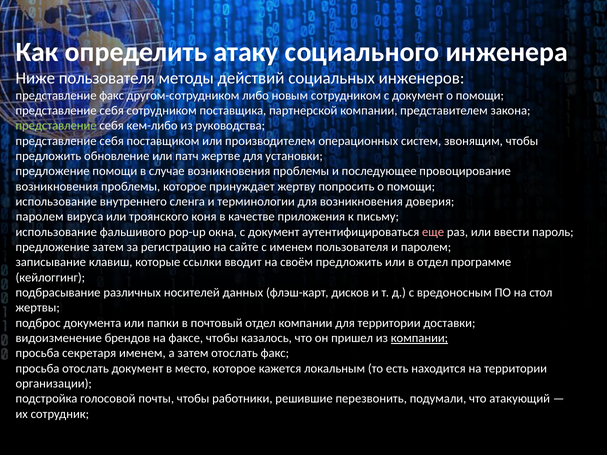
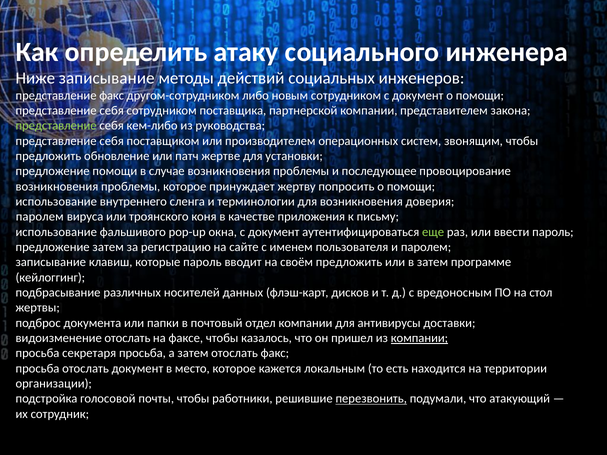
Ниже пользователя: пользователя -> записывание (107, 78)
еще colour: pink -> light green (433, 232)
которые ссылки: ссылки -> пароль (202, 262)
в отдел: отдел -> затем (432, 262)
для территории: территории -> антивирусы (389, 323)
видоизменение брендов: брендов -> отослать (127, 338)
секретаря именем: именем -> просьба (142, 353)
перезвонить underline: none -> present (371, 399)
